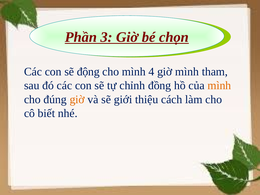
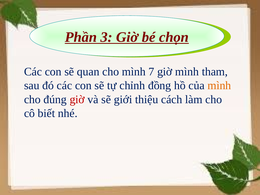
động: động -> quan (88, 72)
4: 4 -> 7 (151, 72)
giờ colour: orange -> red (77, 99)
